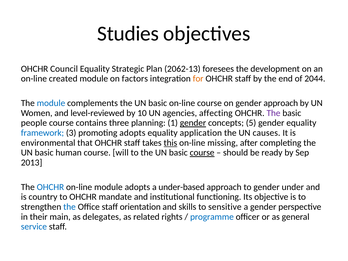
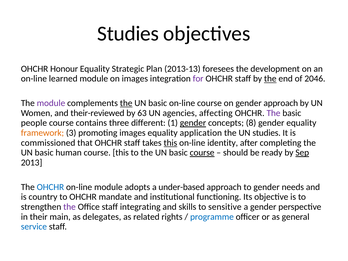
Council: Council -> Honour (64, 69)
2062-13: 2062-13 -> 2013-13 (182, 69)
created: created -> learned (63, 79)
on factors: factors -> images (135, 79)
for colour: orange -> purple (198, 79)
the underline: none -> present (270, 79)
2044: 2044 -> 2046 (315, 79)
module colour: blue -> purple (51, 103)
the underline: none -> present (126, 103)
level-reviewed: level-reviewed -> their-reviewed (97, 113)
10: 10 -> 63 (142, 113)
planning: planning -> different (148, 123)
5: 5 -> 8 (251, 123)
framework colour: blue -> orange (42, 133)
promoting adopts: adopts -> images (132, 133)
UN causes: causes -> studies (267, 133)
environmental: environmental -> commissioned (48, 143)
missing: missing -> identity (223, 143)
course will: will -> this (121, 153)
Sep underline: none -> present (302, 153)
under: under -> needs (293, 187)
the colour: blue -> purple (70, 207)
orientation: orientation -> integrating (140, 207)
